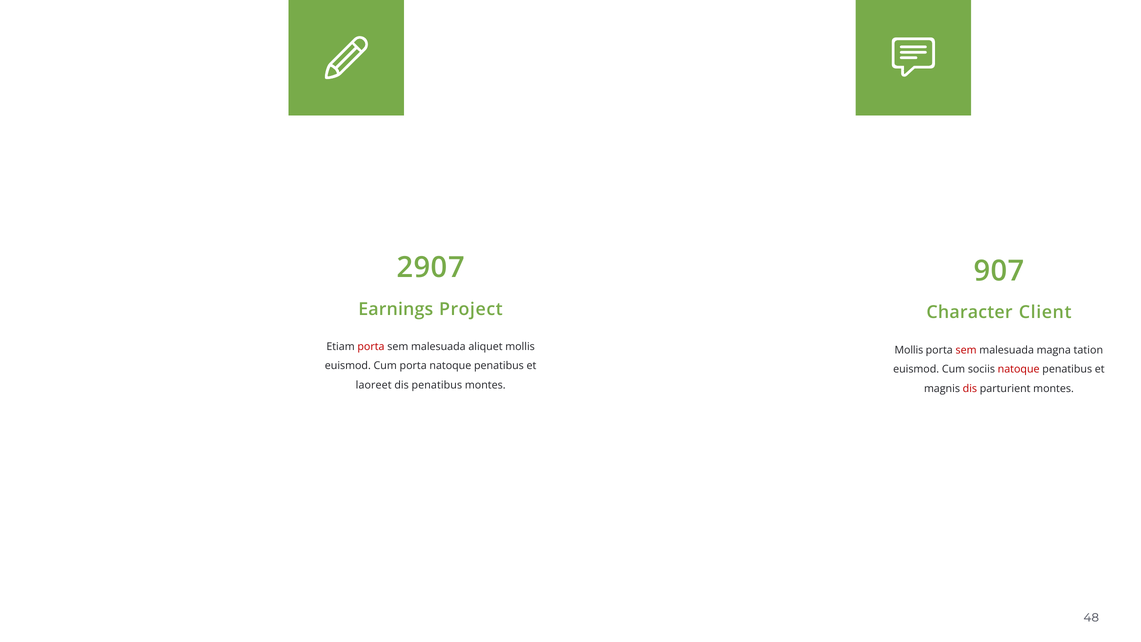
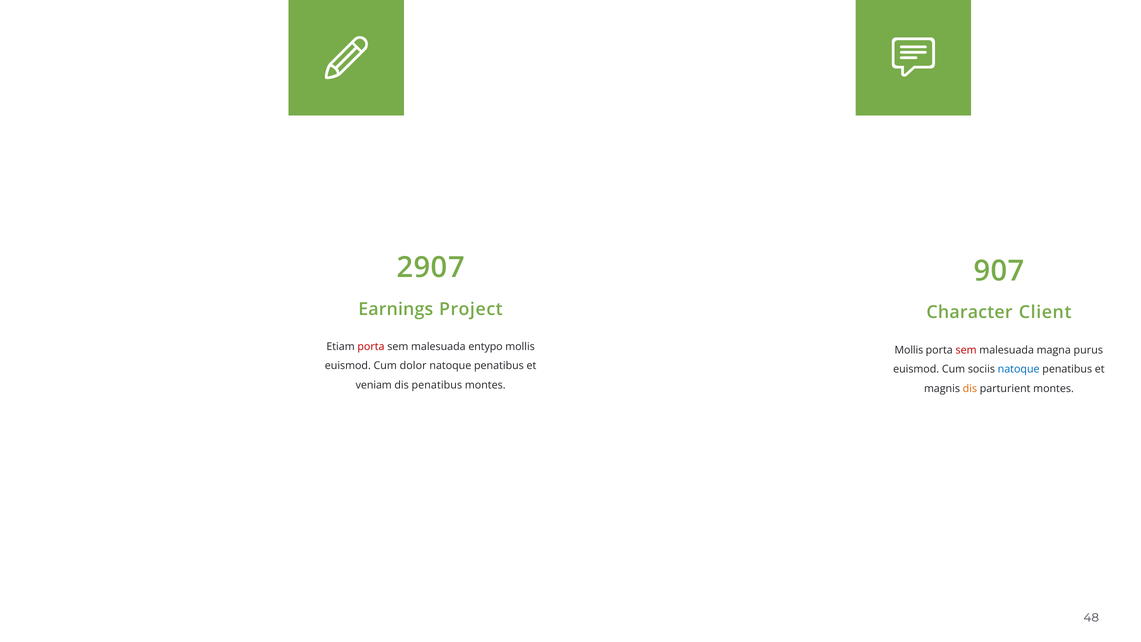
aliquet: aliquet -> entypo (486, 347)
tation: tation -> purus (1088, 350)
Cum porta: porta -> dolor (413, 366)
natoque colour: red -> blue (1019, 369)
laoreet: laoreet -> veniam (374, 385)
dis colour: red -> orange (970, 388)
